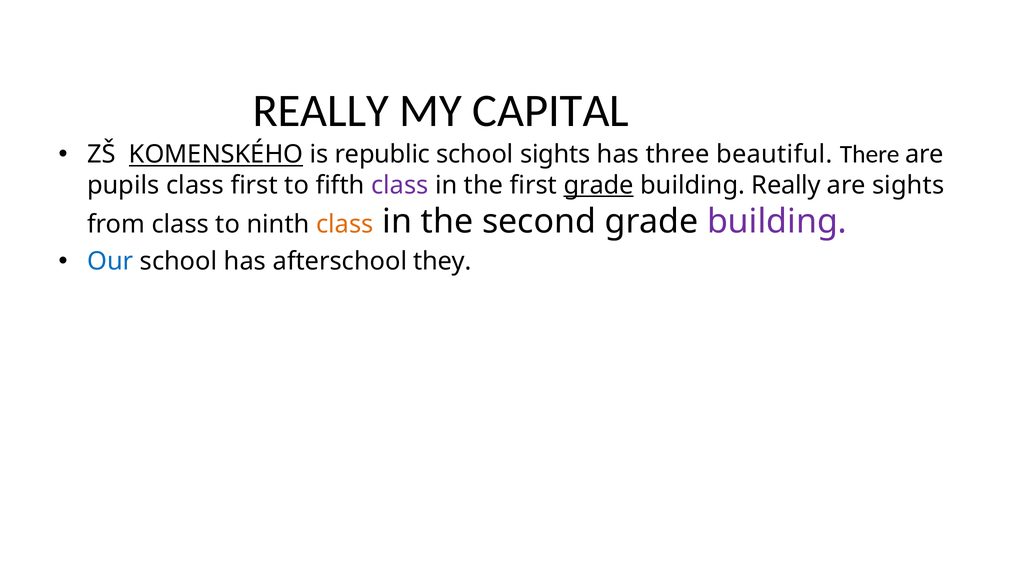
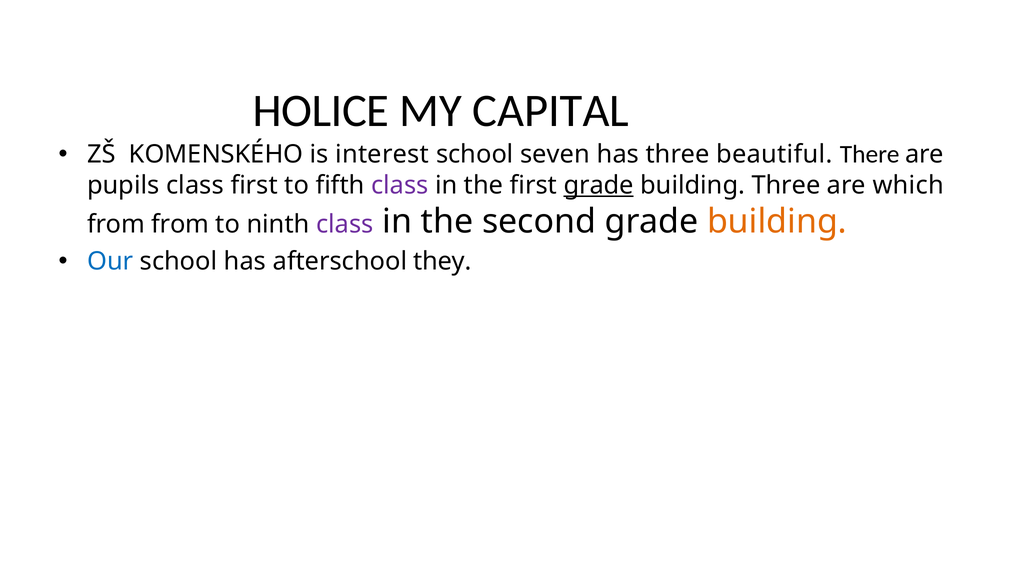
REALLY: REALLY -> HOLICE (321, 111)
KOMENSKÉHO underline: present -> none (216, 154)
republic: republic -> interest (382, 154)
school sights: sights -> seven (555, 154)
building Really: Really -> Three (786, 185)
are sights: sights -> which (908, 185)
from class: class -> from (180, 224)
class colour: orange -> purple (345, 224)
building colour: purple -> orange (777, 221)
